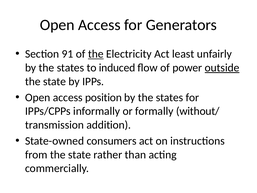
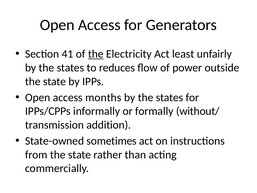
91: 91 -> 41 (68, 54)
induced: induced -> reduces (117, 68)
outside underline: present -> none (222, 68)
position: position -> months (103, 97)
consumers: consumers -> sometimes (112, 141)
